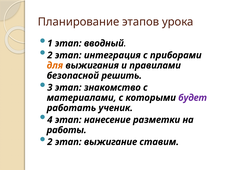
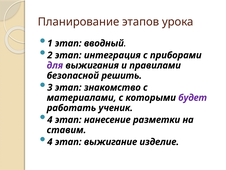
для colour: orange -> purple (55, 65)
работы: работы -> ставим (66, 130)
2: 2 -> 4 (50, 141)
ставим: ставим -> изделие (159, 141)
